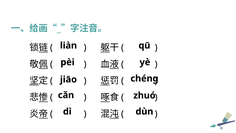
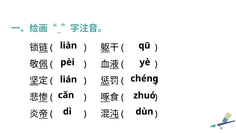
jiāo: jiāo -> lián (69, 79)
